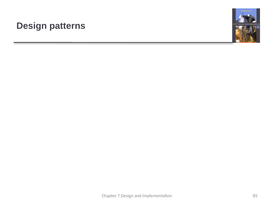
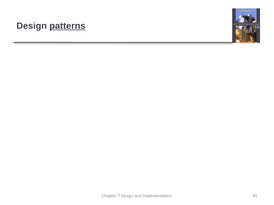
patterns underline: none -> present (67, 26)
